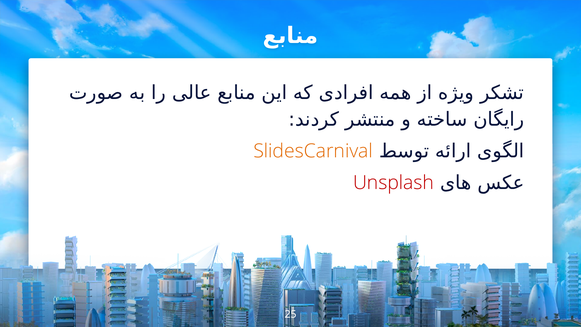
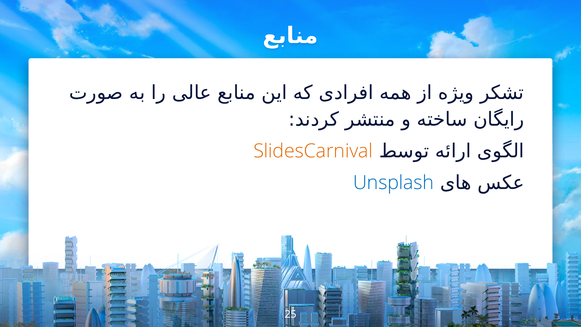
Unsplash colour: red -> blue (393, 183)
